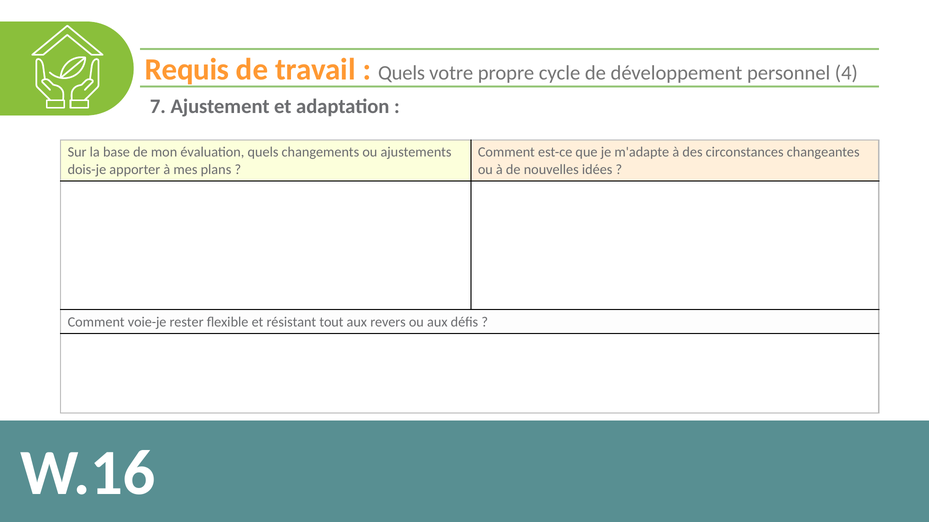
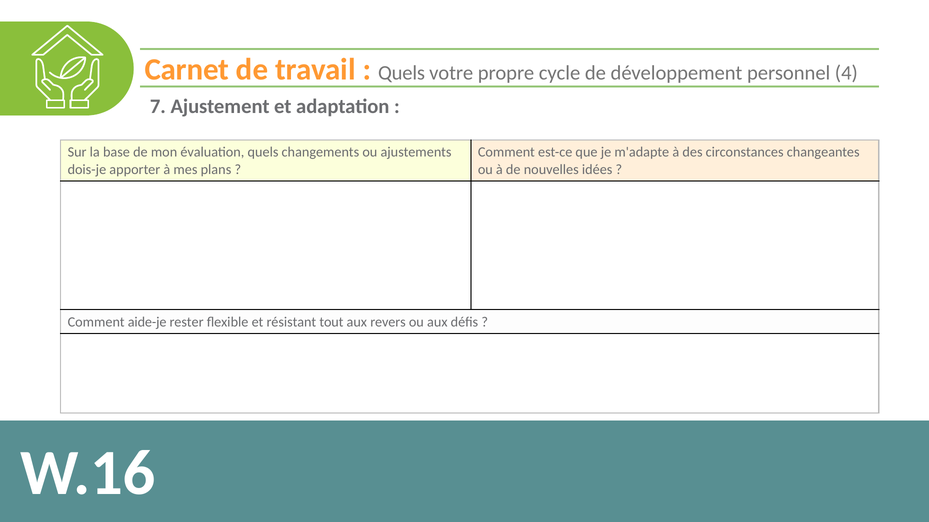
Requis: Requis -> Carnet (187, 70)
voie-je: voie-je -> aide-je (147, 322)
